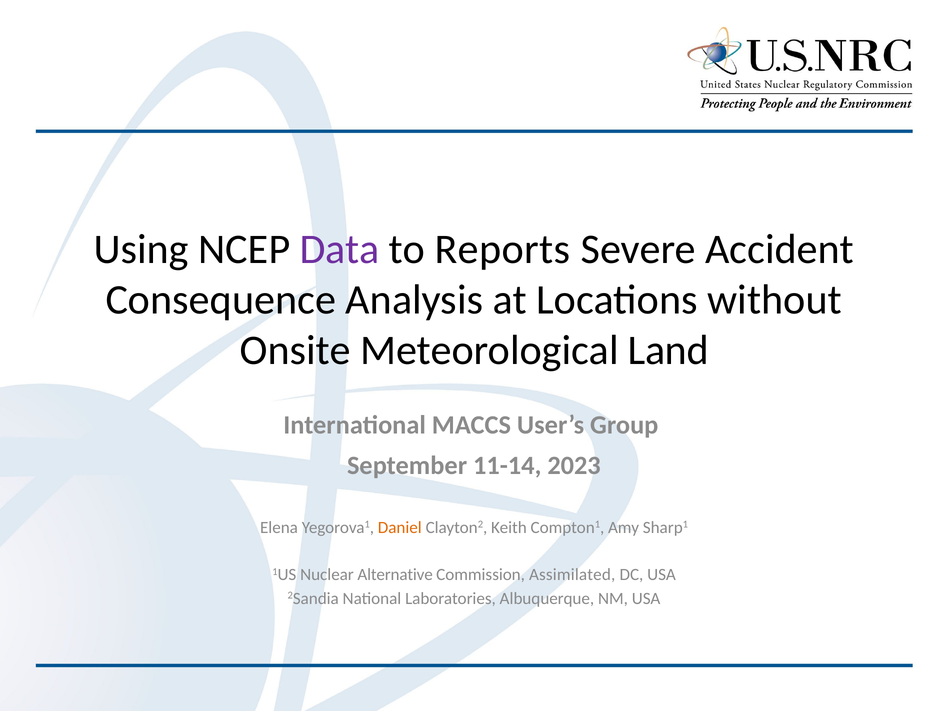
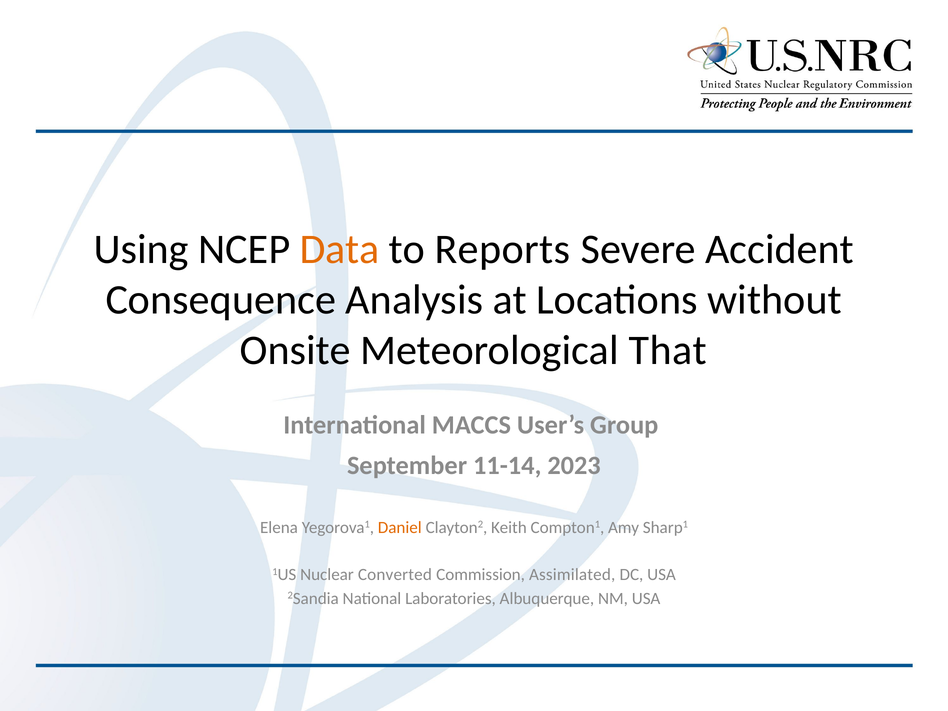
Data colour: purple -> orange (340, 249)
Land: Land -> That (668, 351)
Alternative: Alternative -> Converted (395, 575)
